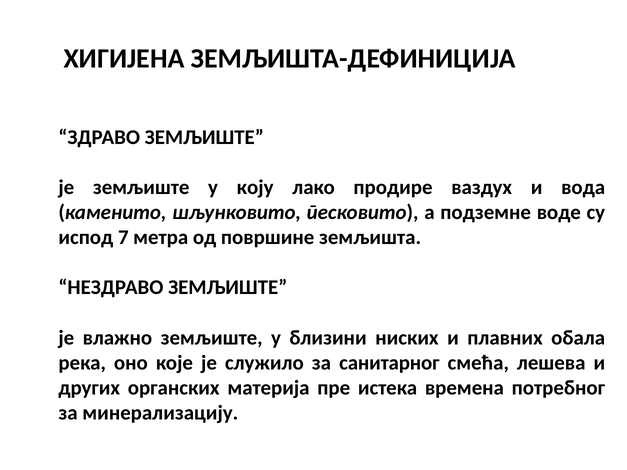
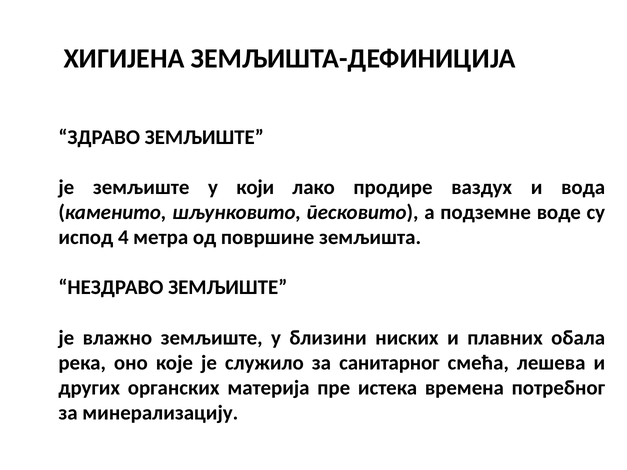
коју: коју -> који (255, 187)
7: 7 -> 4 (123, 238)
